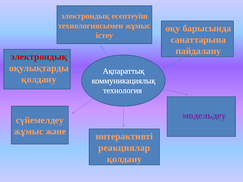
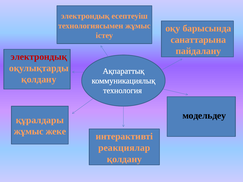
модельдеу colour: purple -> black (204, 116)
сүйемелдеу: сүйемелдеу -> құралдары (40, 120)
және: және -> жеке (56, 132)
